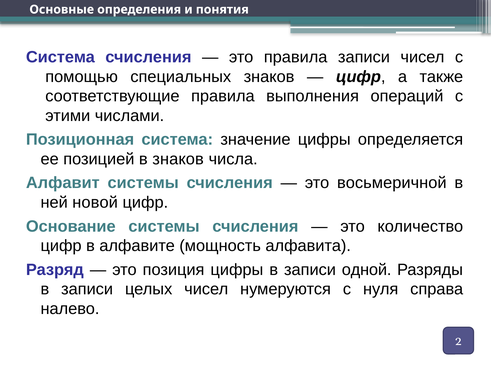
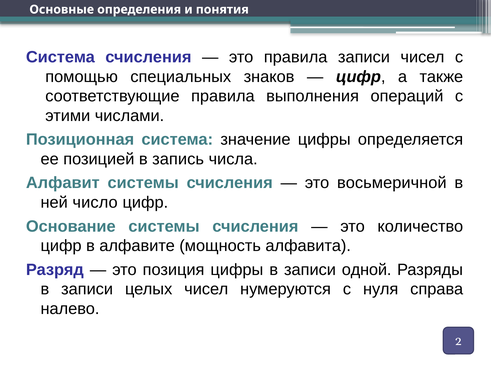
в знаков: знаков -> запись (178, 159)
новой: новой -> число (95, 203)
